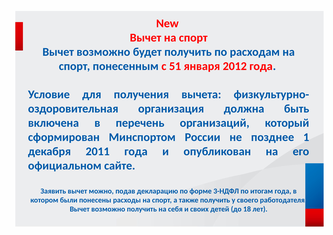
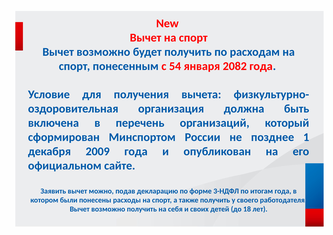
51: 51 -> 54 (175, 66)
2012: 2012 -> 2082 (235, 66)
2011: 2011 -> 2009 (98, 152)
